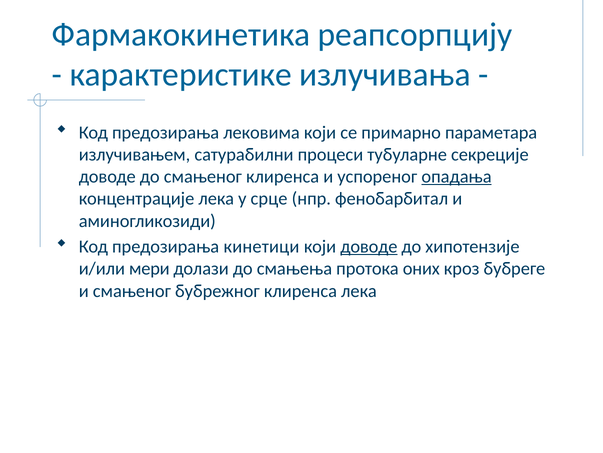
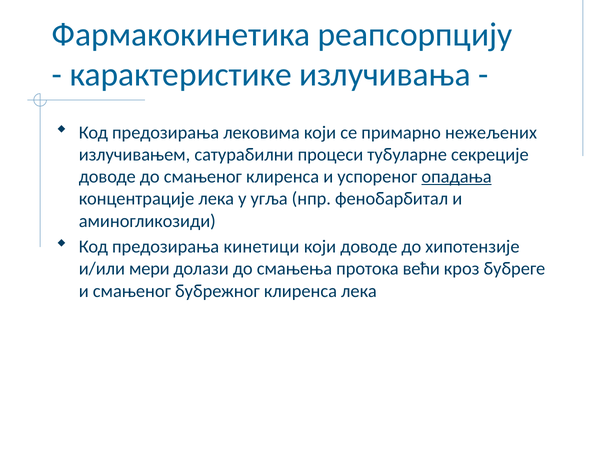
параметара: параметара -> нежељених (491, 132)
срце: срце -> угља (269, 199)
доводе underline: present -> none (369, 246)
оних: оних -> већи (421, 268)
